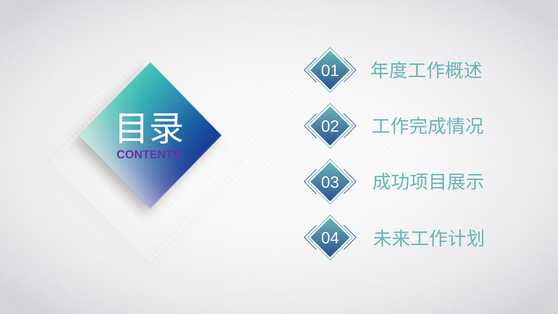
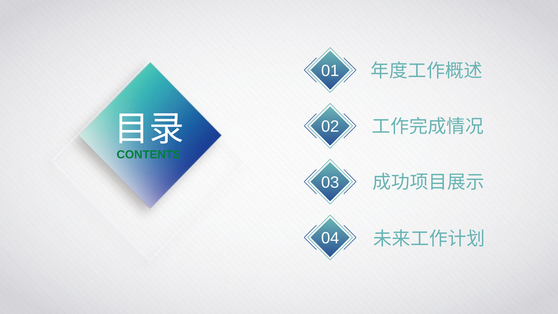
CONTENTS colour: purple -> green (149, 155)
